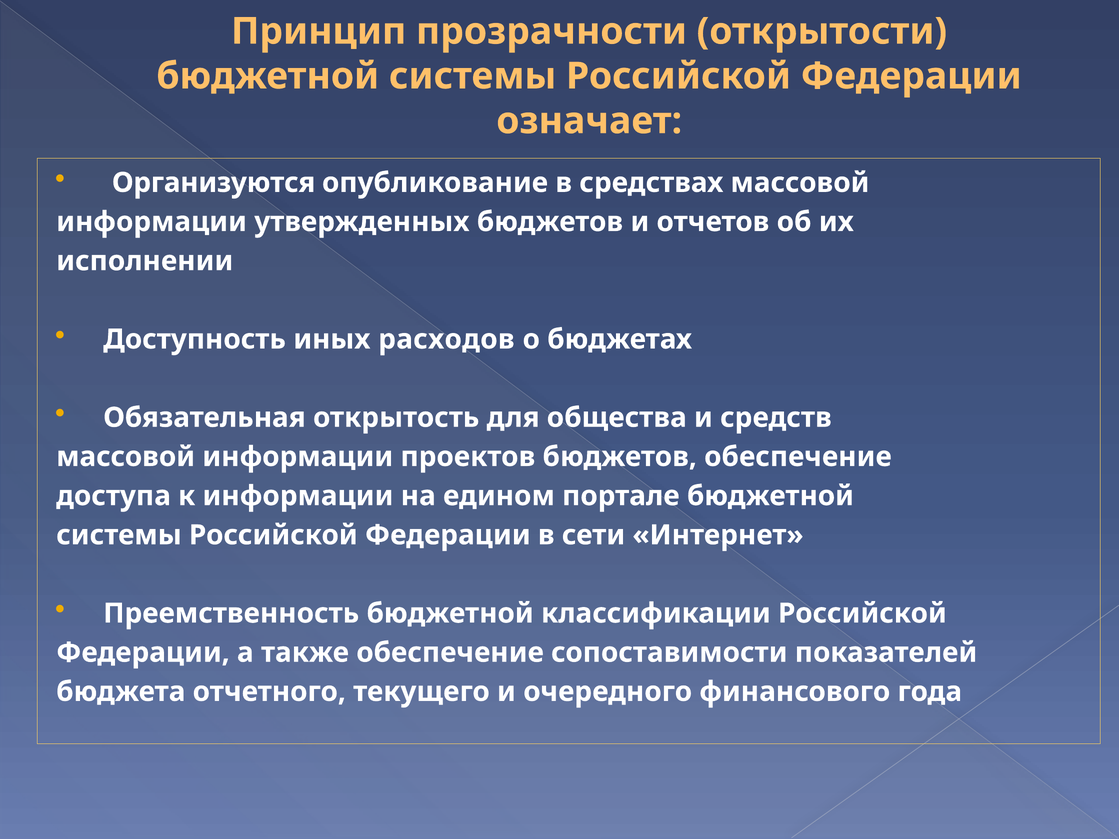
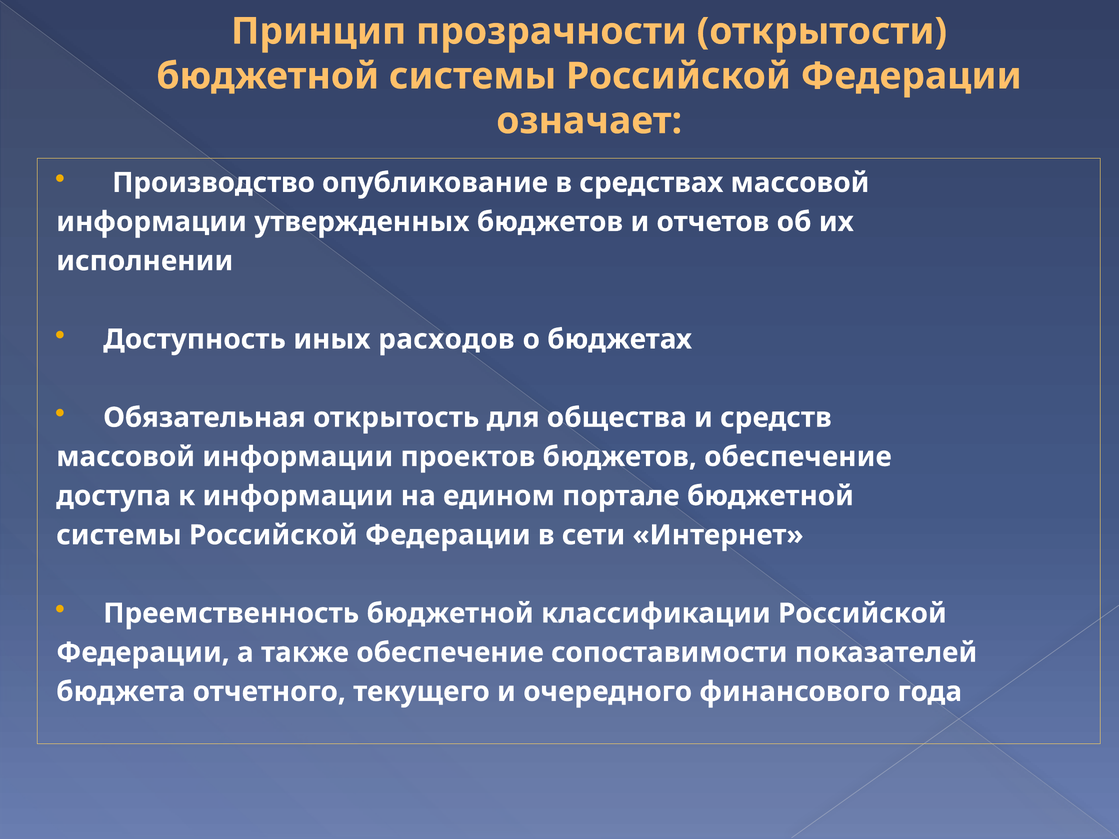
Организуются: Организуются -> Производство (214, 183)
